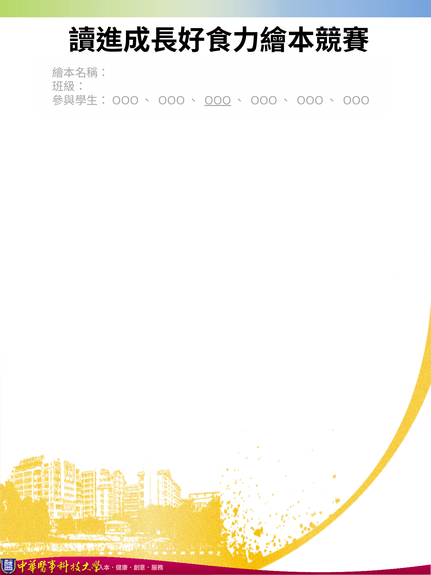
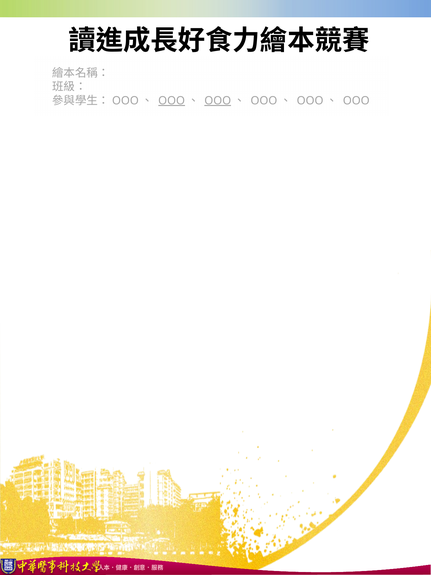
OOO underline: none -> present (172, 101)
